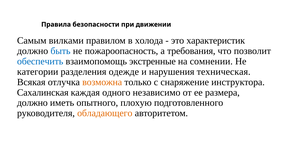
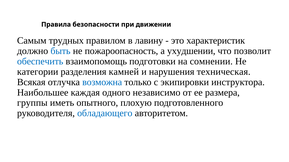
вилками: вилками -> трудных (66, 41)
холода: холода -> лавину (149, 41)
требования: требования -> ухудшении (191, 51)
экстренные: экстренные -> подготовки (152, 62)
одежде: одежде -> камней (124, 72)
возможна colour: orange -> blue (102, 82)
снаряжение: снаряжение -> экипировки (185, 82)
Сахалинская: Сахалинская -> Наибольшее (43, 93)
должно: должно -> группы (32, 103)
обладающего colour: orange -> blue (105, 114)
